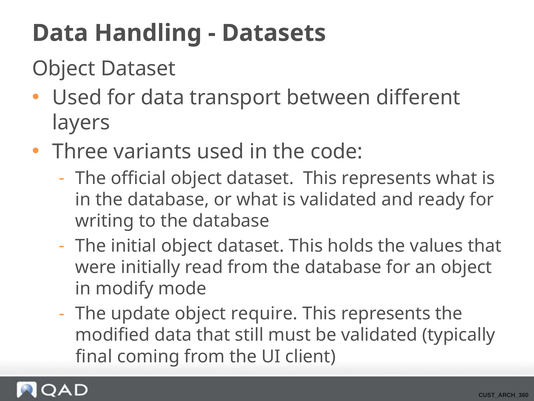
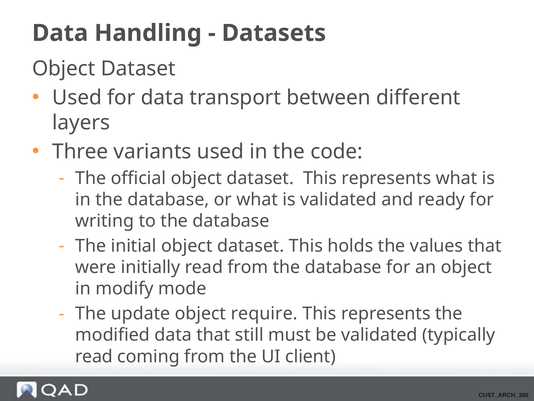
final: final -> read (94, 356)
